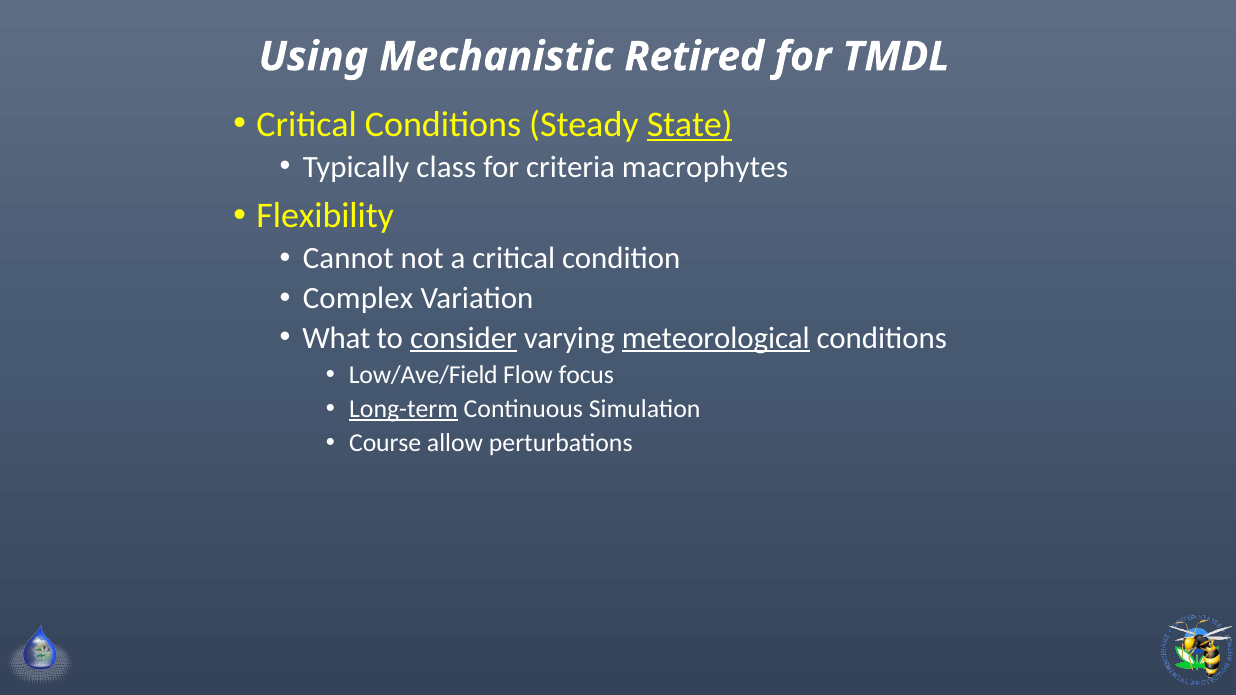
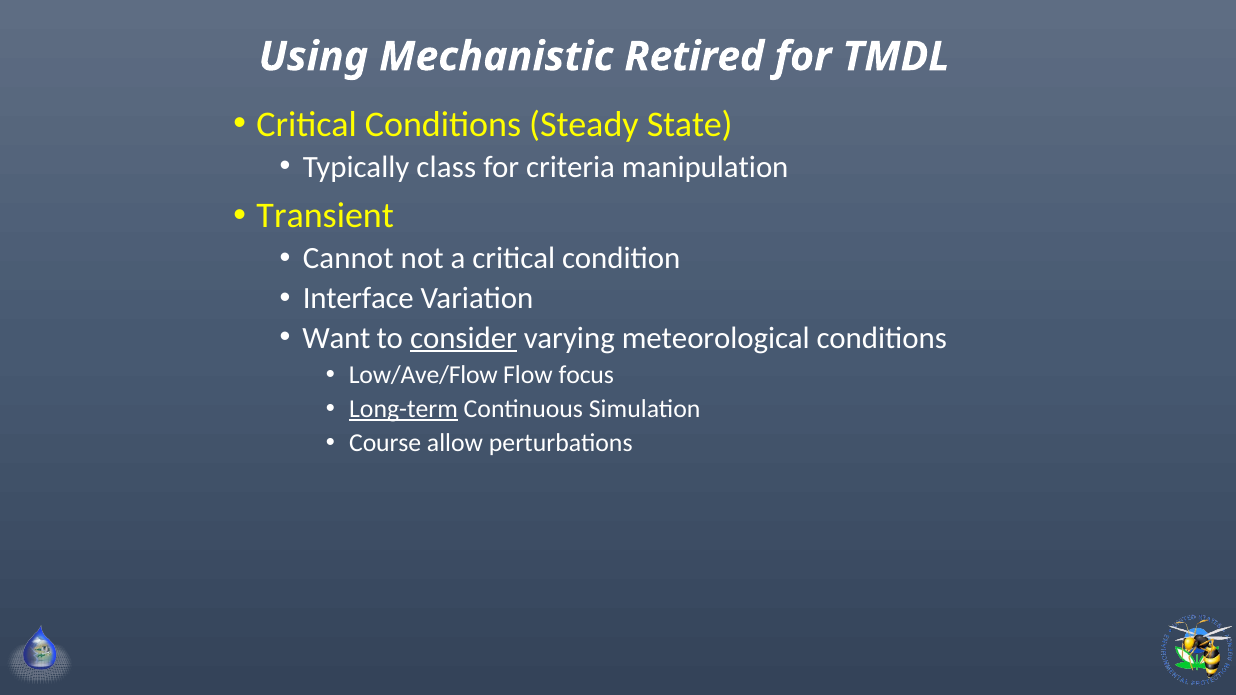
State underline: present -> none (690, 124)
macrophytes: macrophytes -> manipulation (705, 167)
Flexibility: Flexibility -> Transient (325, 216)
Complex: Complex -> Interface (358, 298)
What: What -> Want (336, 338)
meteorological underline: present -> none (716, 338)
Low/Ave/Field: Low/Ave/Field -> Low/Ave/Flow (423, 375)
